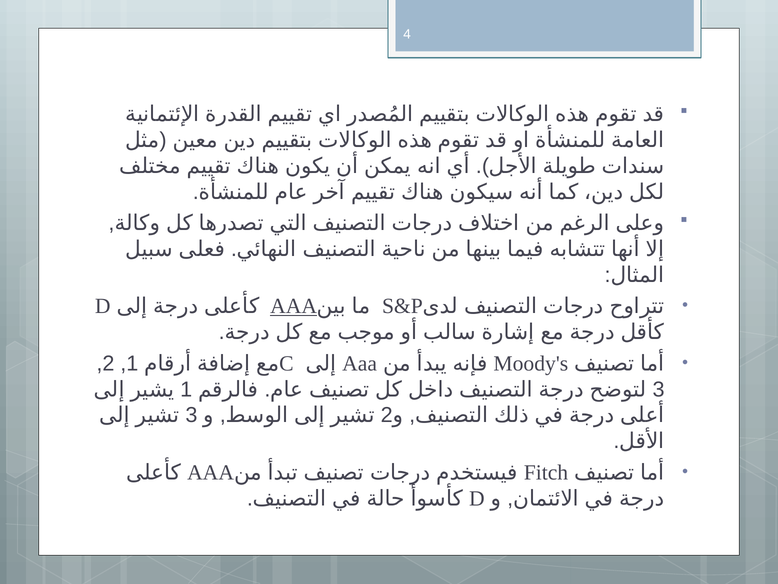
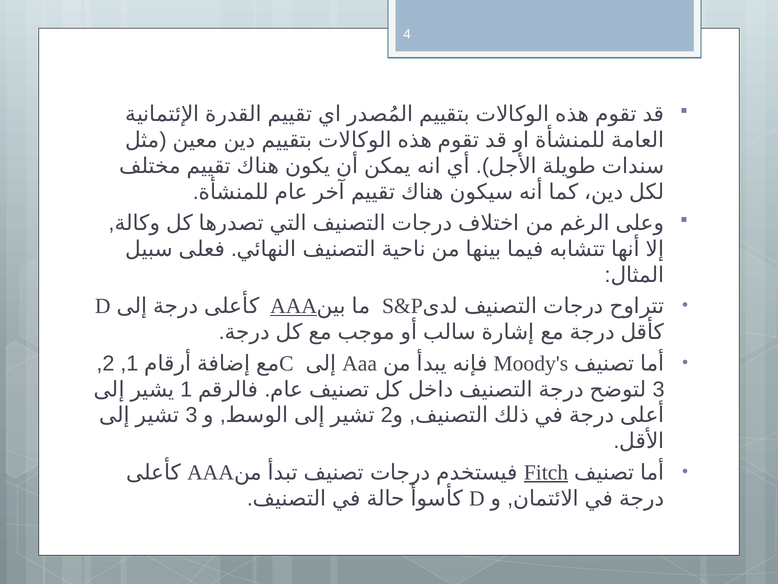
Fitch underline: none -> present (546, 472)
